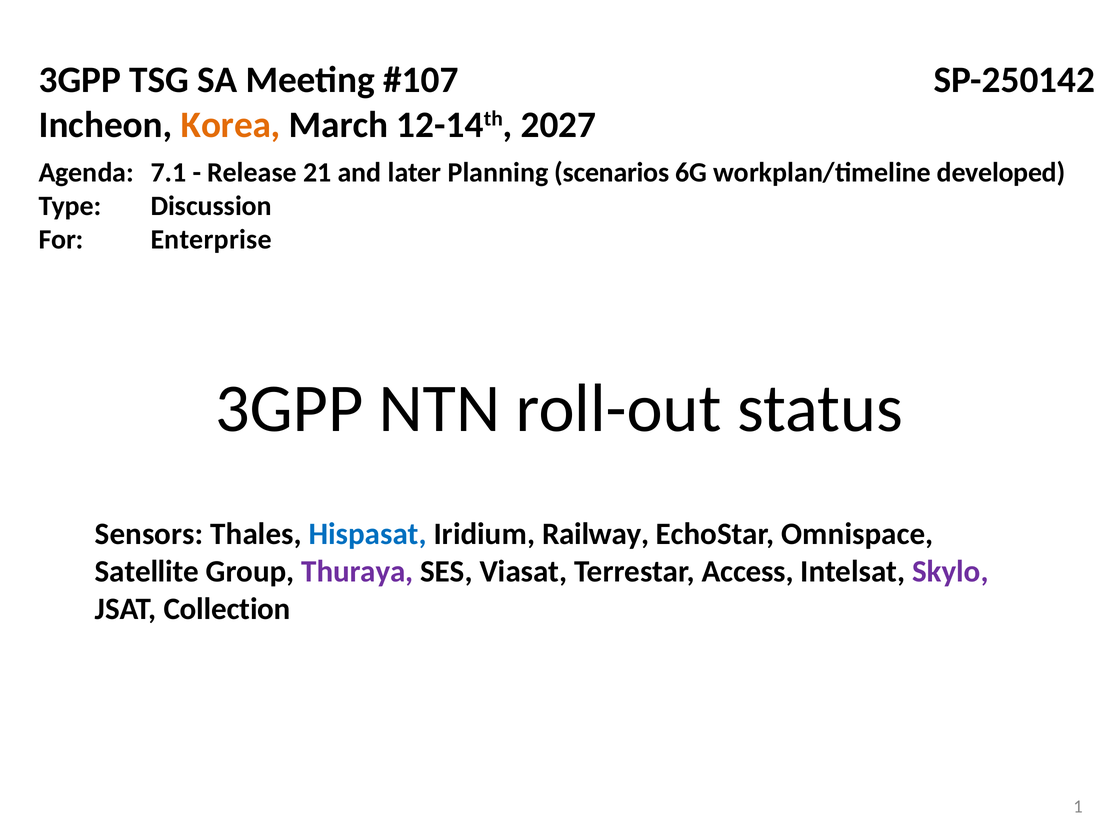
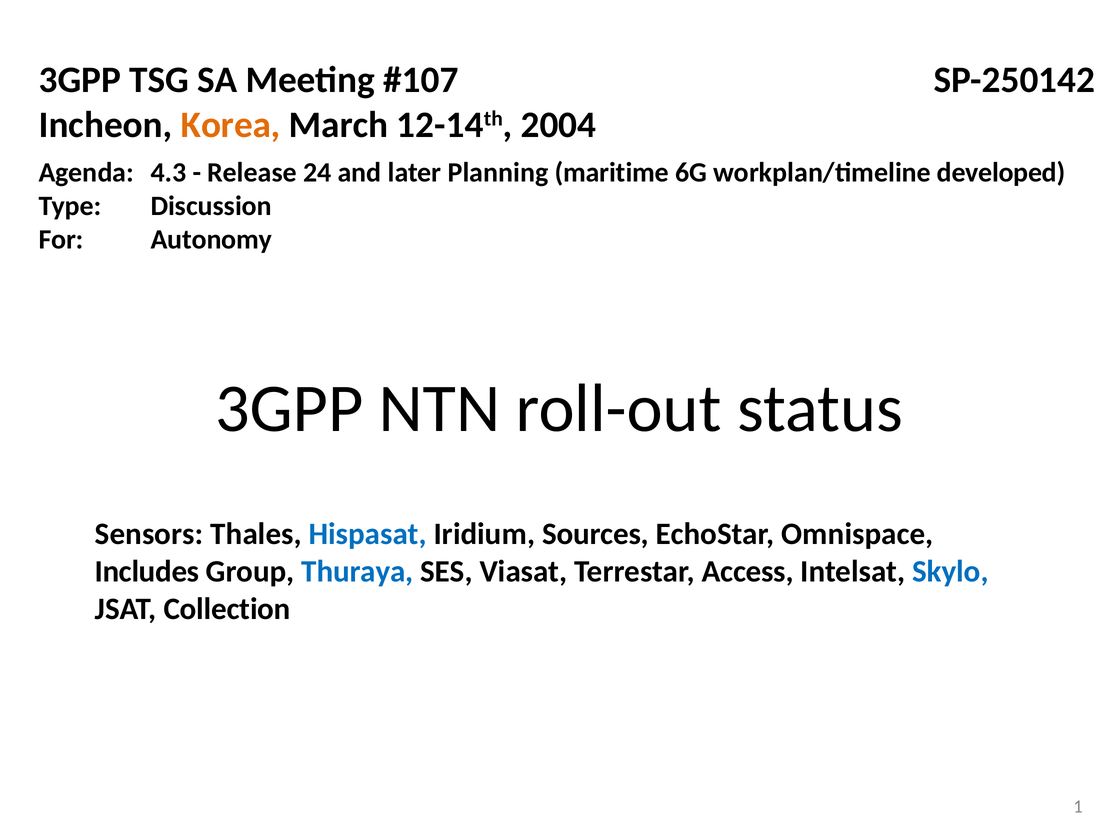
2027: 2027 -> 2004 (558, 125)
7.1: 7.1 -> 4.3 (168, 173)
21: 21 -> 24 (317, 173)
scenarios: scenarios -> maritime (612, 173)
Enterprise: Enterprise -> Autonomy (211, 240)
Railway: Railway -> Sources (596, 534)
Satellite: Satellite -> Includes (147, 572)
Thuraya colour: purple -> blue (357, 572)
Skylo colour: purple -> blue (950, 572)
